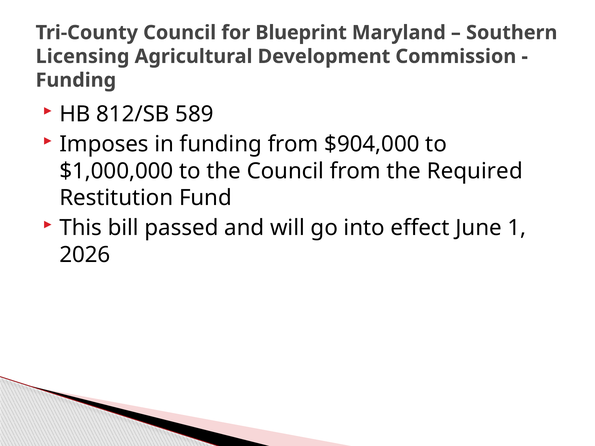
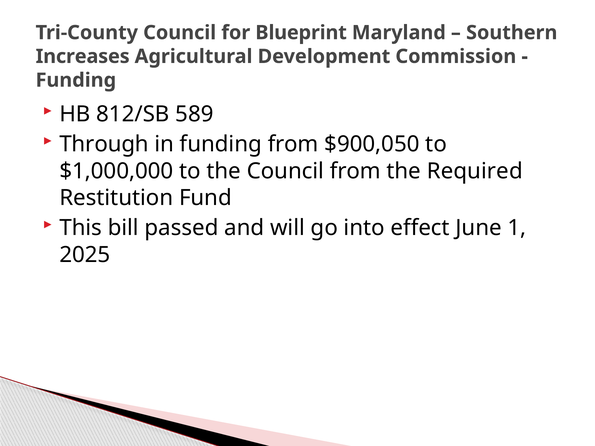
Licensing: Licensing -> Increases (83, 56)
Imposes: Imposes -> Through (104, 144)
$904,000: $904,000 -> $900,050 (372, 144)
2026: 2026 -> 2025 (85, 255)
